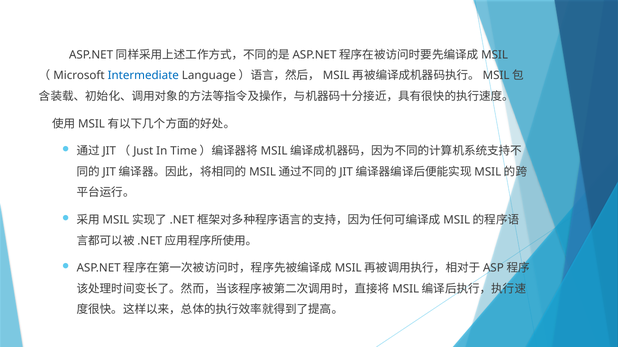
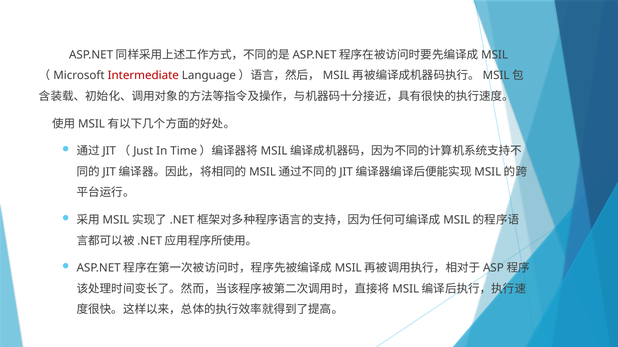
Intermediate colour: blue -> red (143, 76)
